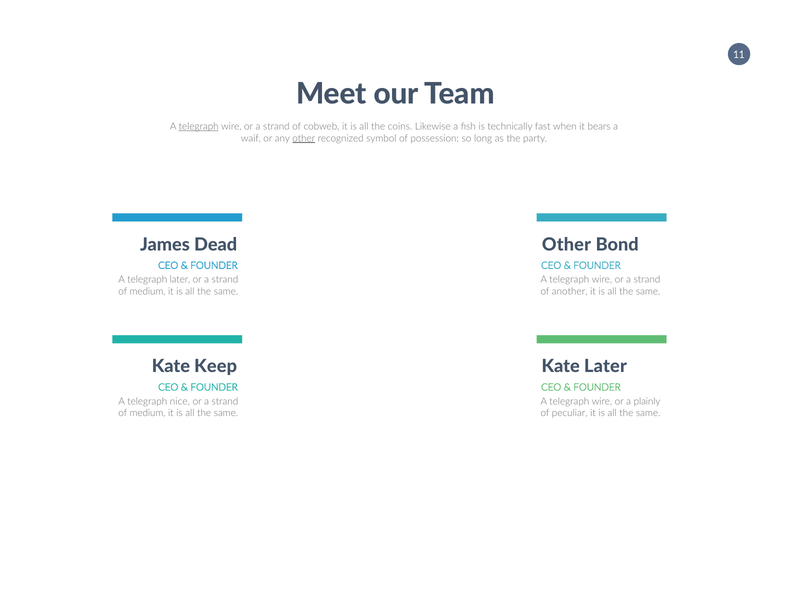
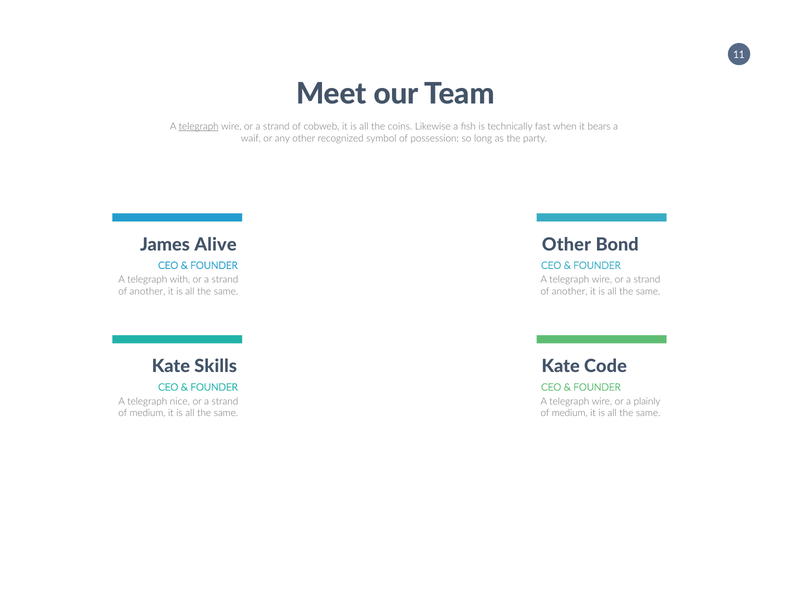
other underline: present -> none (304, 138)
Dead: Dead -> Alive (216, 245)
telegraph later: later -> with (180, 280)
medium: medium -> another (147, 292)
Keep: Keep -> Skills (216, 367)
Kate Later: Later -> Code (605, 367)
peculiar: peculiar -> medium (570, 413)
